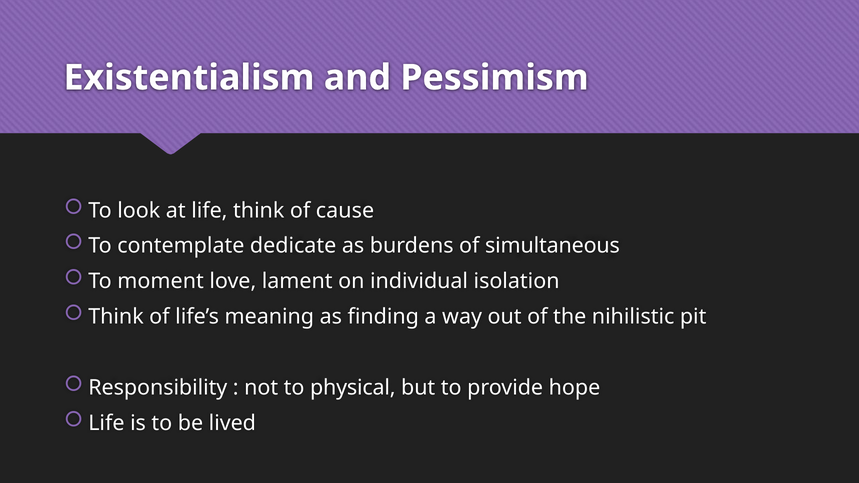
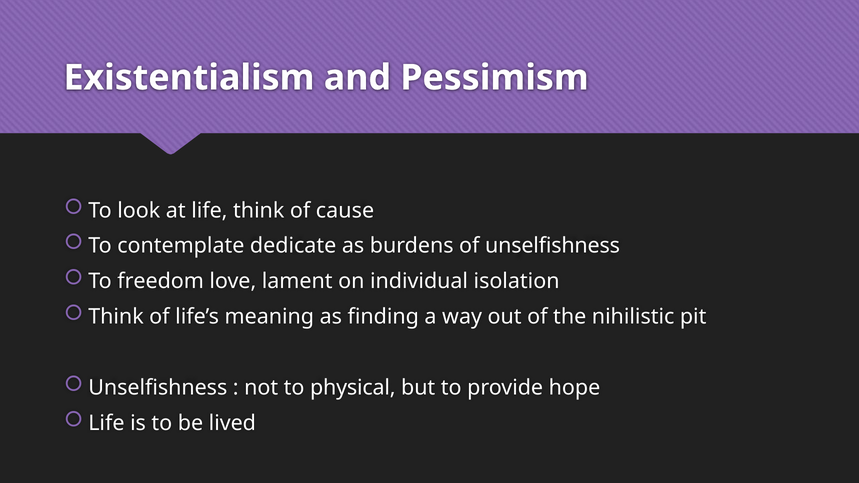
of simultaneous: simultaneous -> unselfishness (553, 246)
moment: moment -> freedom (161, 281)
Responsibility: Responsibility -> Unselfishness (158, 388)
